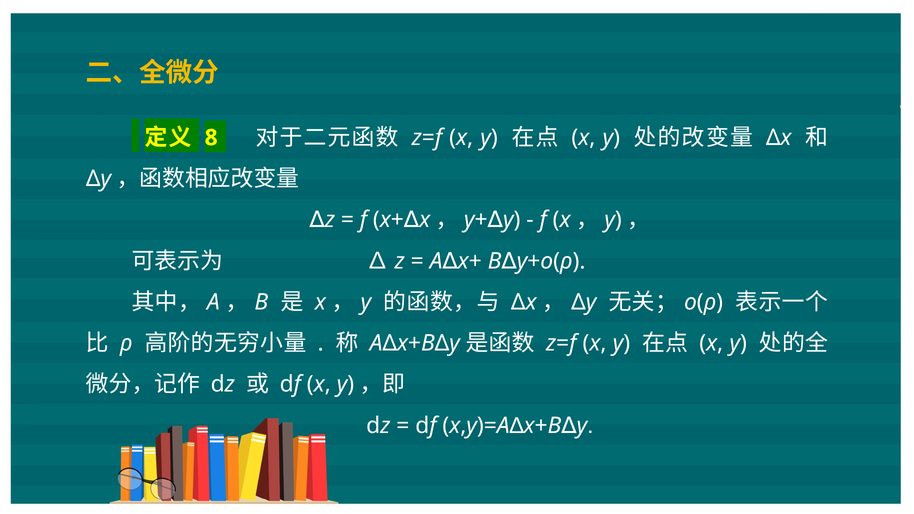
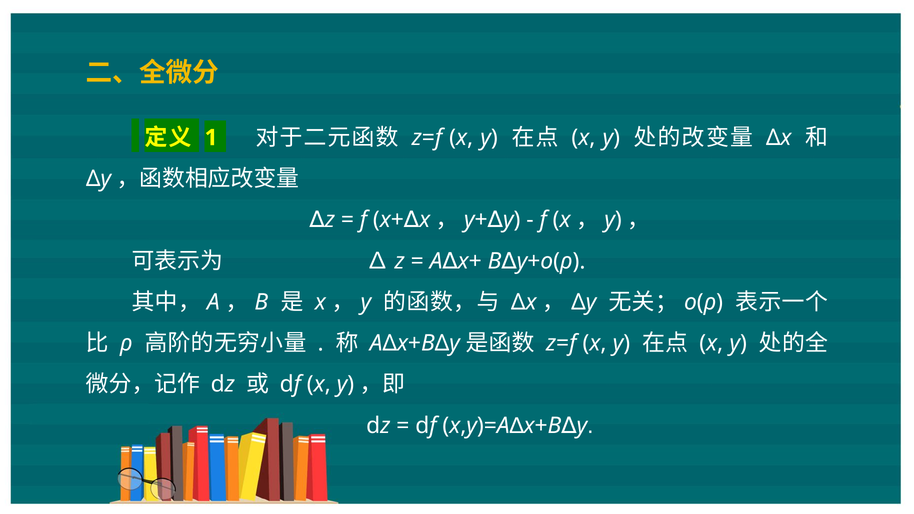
8: 8 -> 1 (211, 138)
